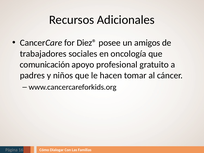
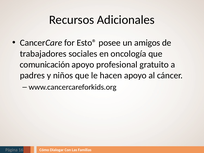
Diez®: Diez® -> Esto® (87, 43)
hacen tomar: tomar -> apoyo (135, 75)
